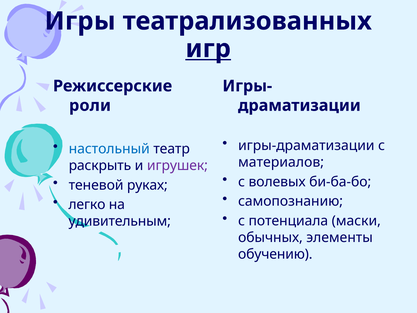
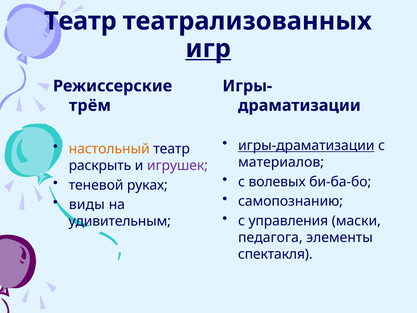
Игры: Игры -> Театр (80, 21)
роли: роли -> трём (90, 105)
игры-драматизации underline: none -> present (306, 146)
настольный colour: blue -> orange (109, 149)
легко: легко -> виды (87, 204)
потенциала: потенциала -> управления (288, 221)
обычных: обычных -> педагога (270, 237)
обучению: обучению -> спектакля (275, 254)
